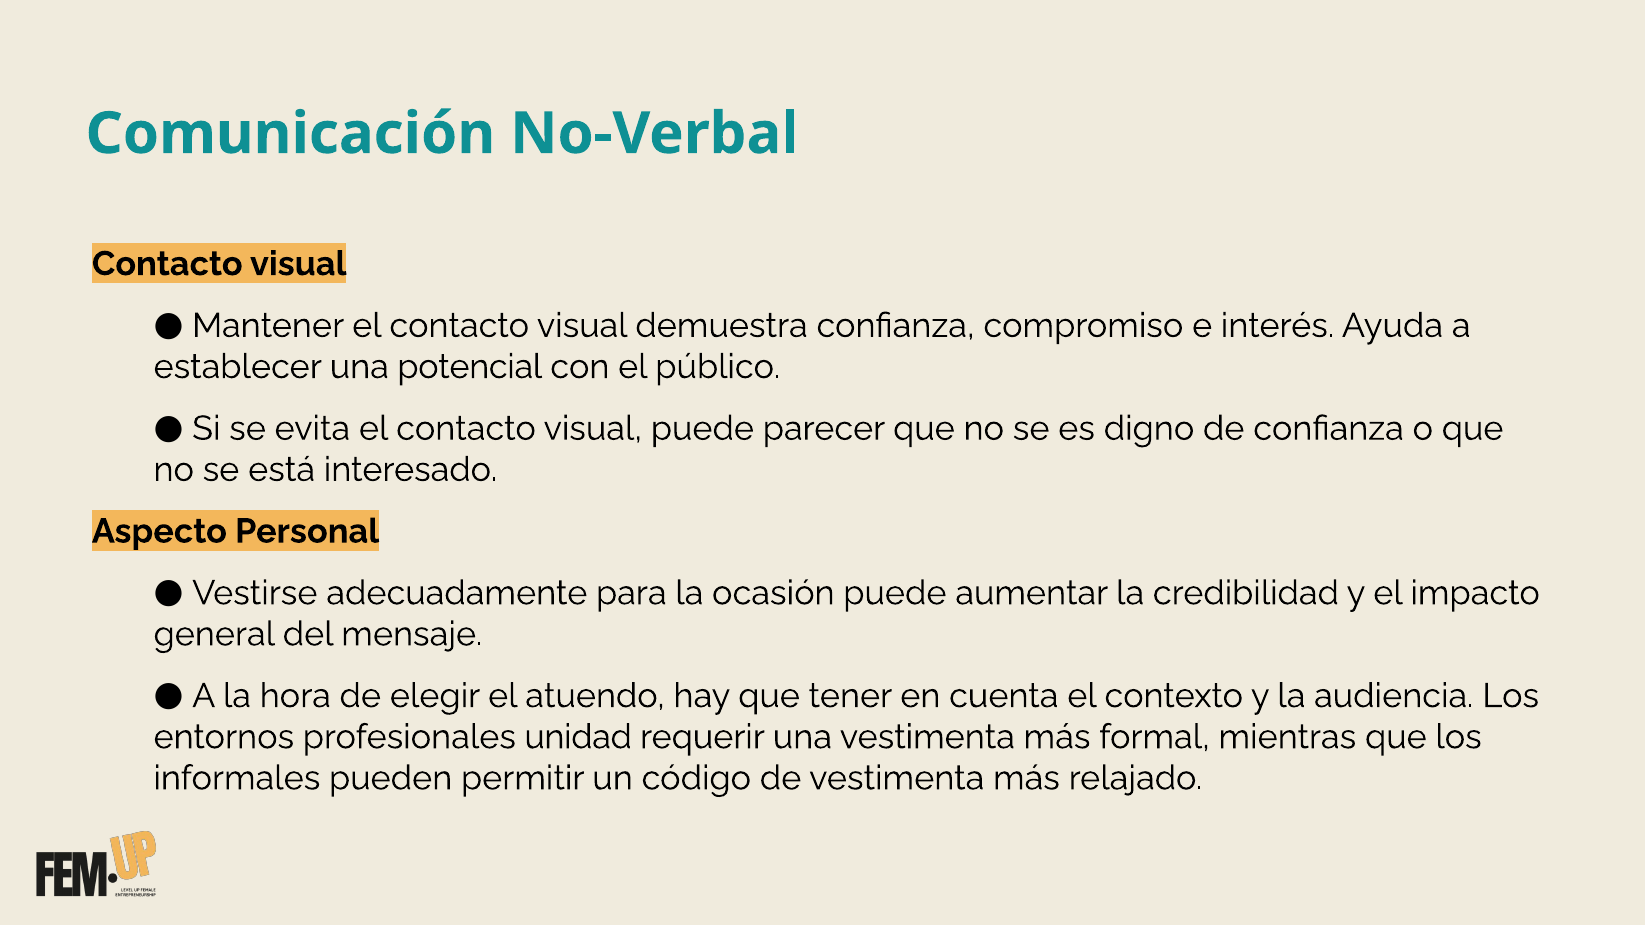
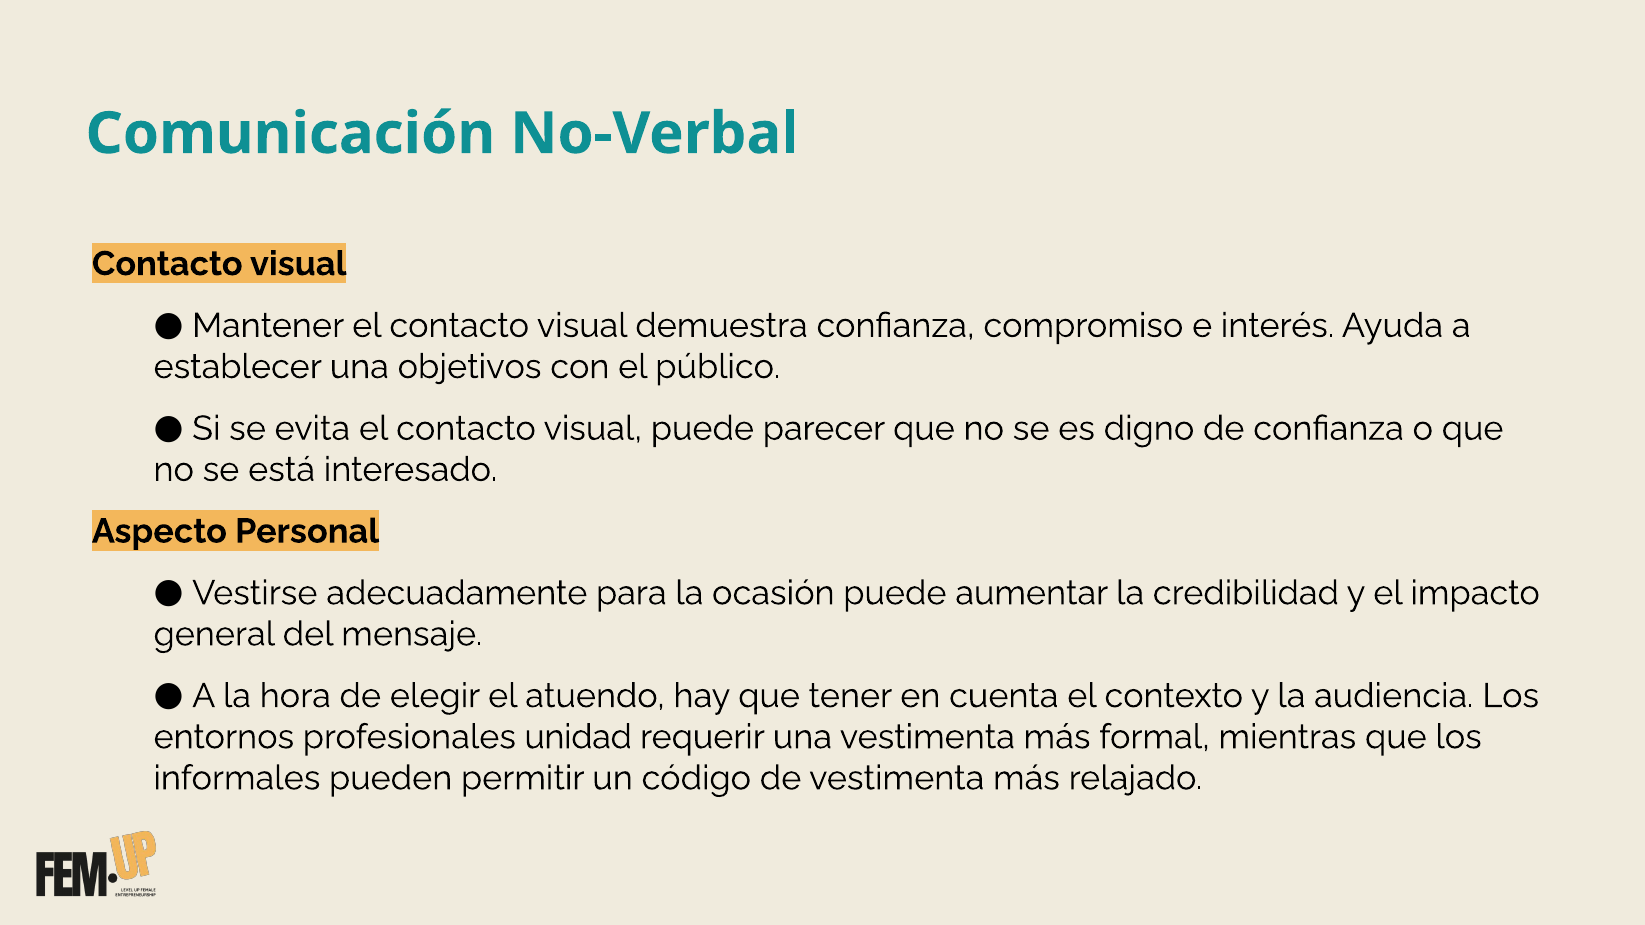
potencial: potencial -> objetivos (470, 367)
